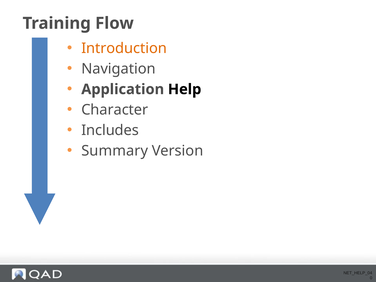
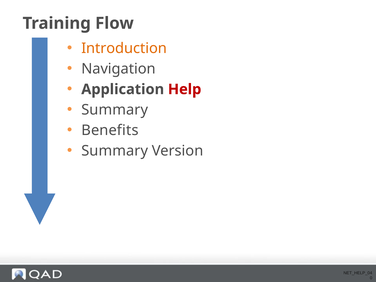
Help colour: black -> red (185, 89)
Character: Character -> Summary (115, 110)
Includes: Includes -> Benefits (110, 130)
